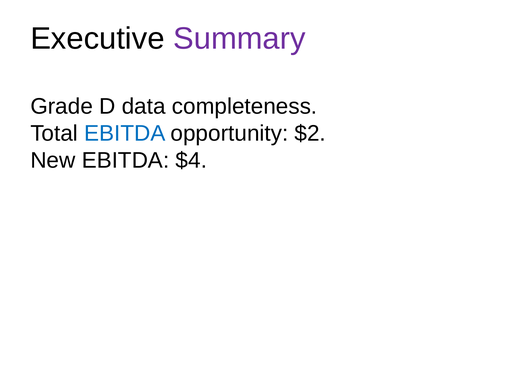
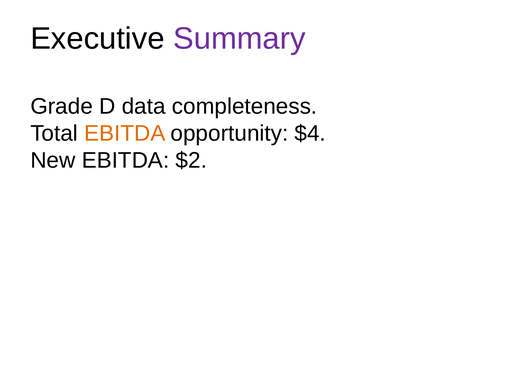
EBITDA colour: blue -> orange (125, 133)
$2: $2 -> $4 (310, 133)
$4: $4 -> $2 (191, 160)
